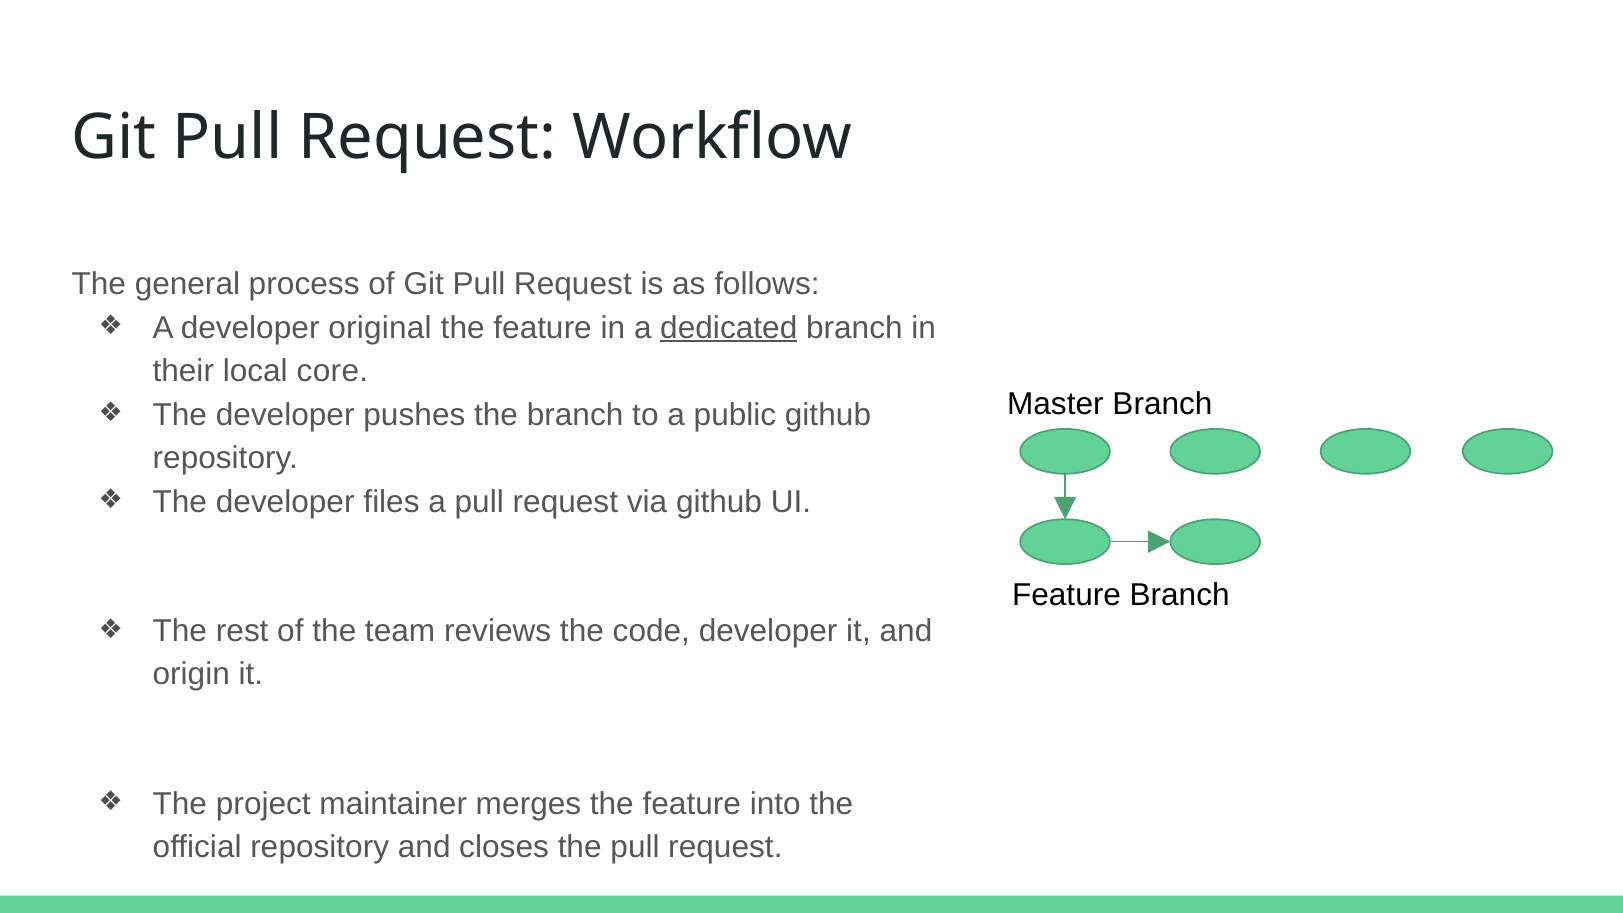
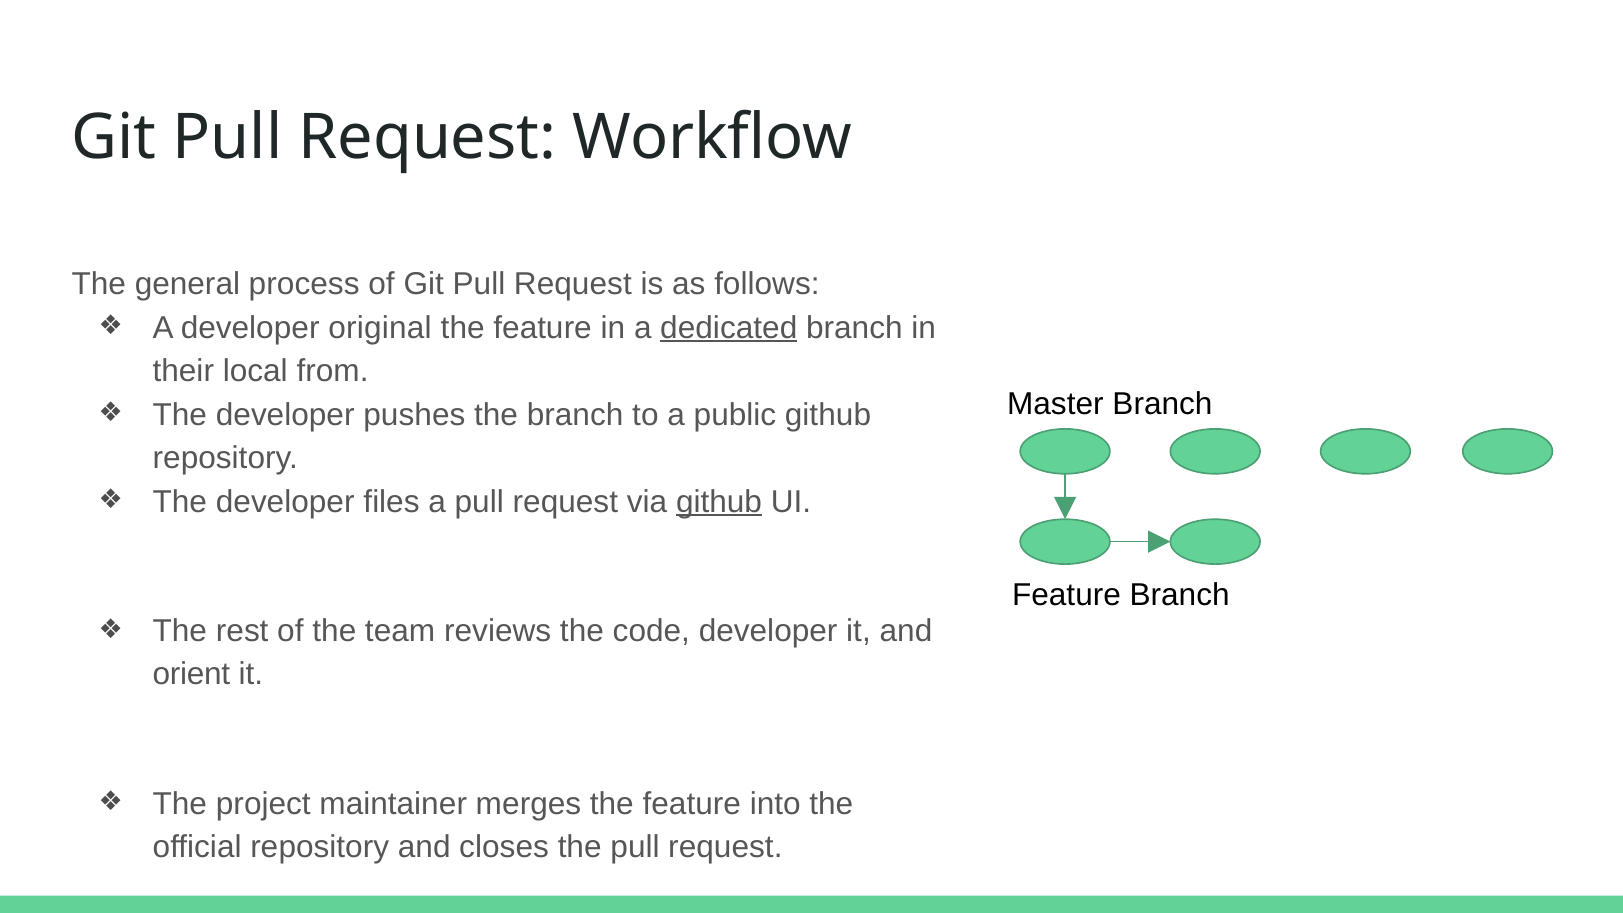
core: core -> from (333, 371)
github underline: none -> present (719, 502)
origin: origin -> orient (191, 675)
